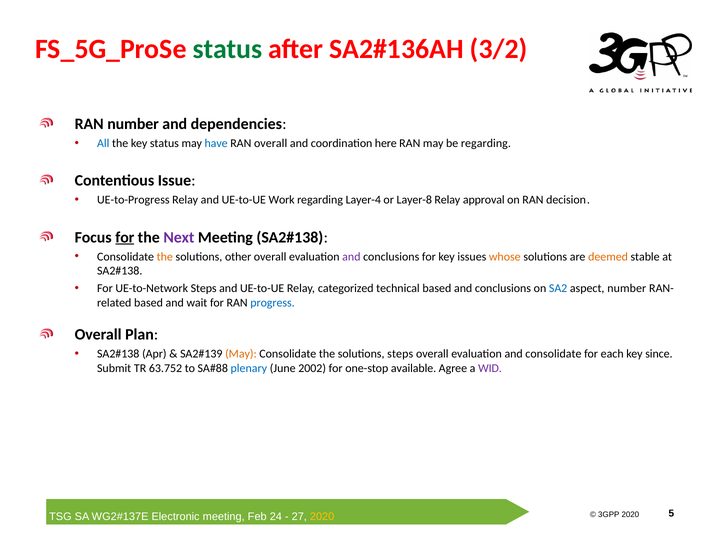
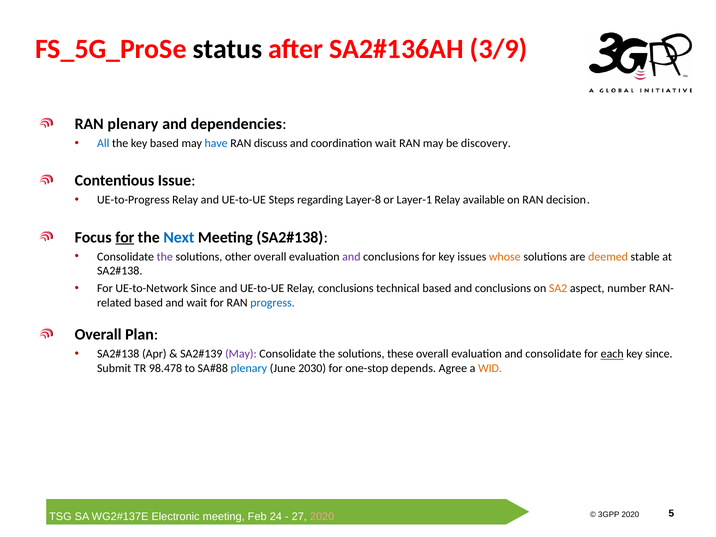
status colour: green -> black (228, 49)
3/2: 3/2 -> 3/9 (499, 49)
RAN number: number -> plenary (133, 124)
key status: status -> based (164, 143)
RAN overall: overall -> discuss (271, 143)
coordination here: here -> wait (386, 143)
be regarding: regarding -> discovery (486, 143)
Work: Work -> Steps (282, 200)
Layer-4: Layer-4 -> Layer-8 (363, 200)
Layer-8: Layer-8 -> Layer-1 (414, 200)
approval: approval -> available (484, 200)
Next colour: purple -> blue (179, 237)
the colour: orange -> purple (165, 257)
UE-to-Network Steps: Steps -> Since (204, 288)
Relay categorized: categorized -> conclusions (346, 288)
SA2 colour: blue -> orange (558, 288)
May colour: orange -> purple (241, 354)
solutions steps: steps -> these (400, 354)
each underline: none -> present (612, 354)
63.752: 63.752 -> 98.478 (166, 368)
2002: 2002 -> 2030 (312, 368)
available: available -> depends (413, 368)
WID colour: purple -> orange (490, 368)
2020 colour: yellow -> pink (322, 517)
